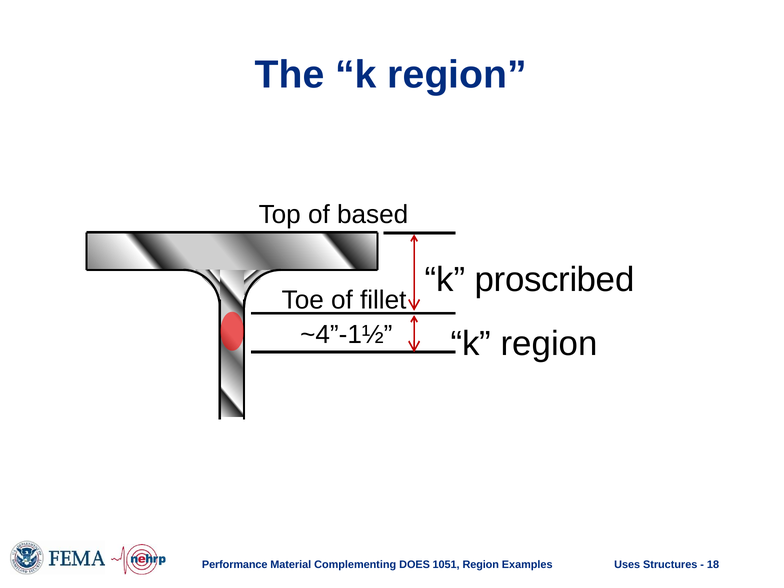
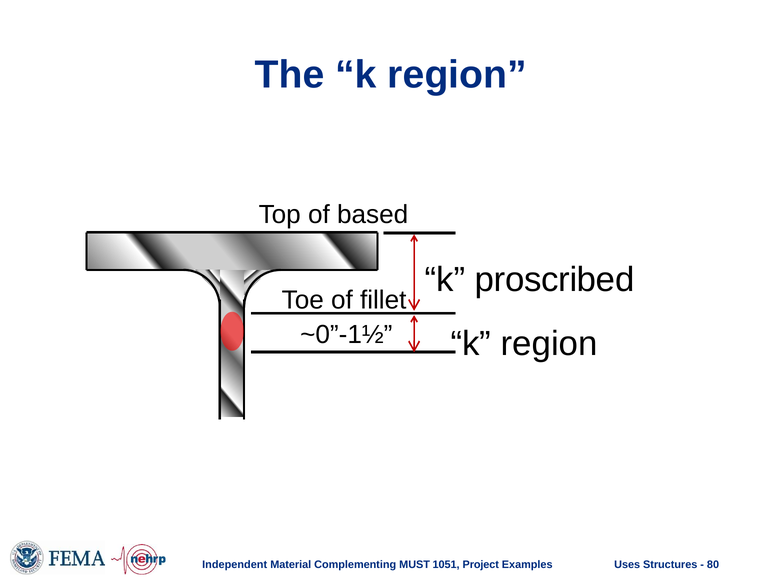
~4”-1½: ~4”-1½ -> ~0”-1½ (346, 335)
Performance: Performance -> Independent (235, 565)
DOES: DOES -> MUST (415, 565)
1051 Region: Region -> Project (481, 565)
18: 18 -> 80 (713, 565)
